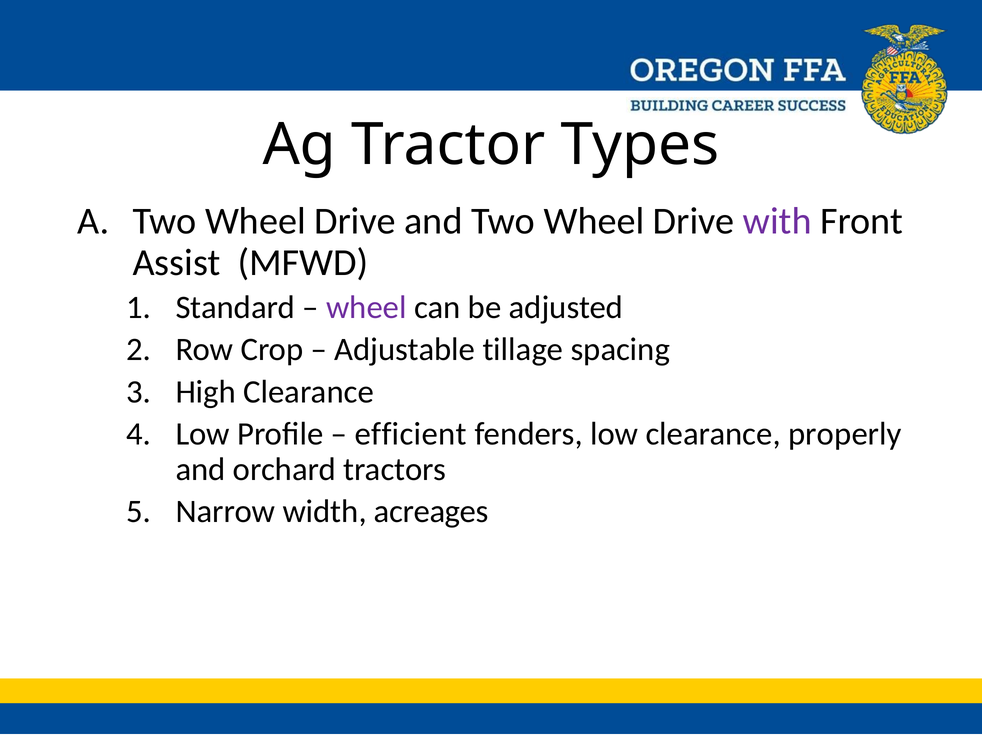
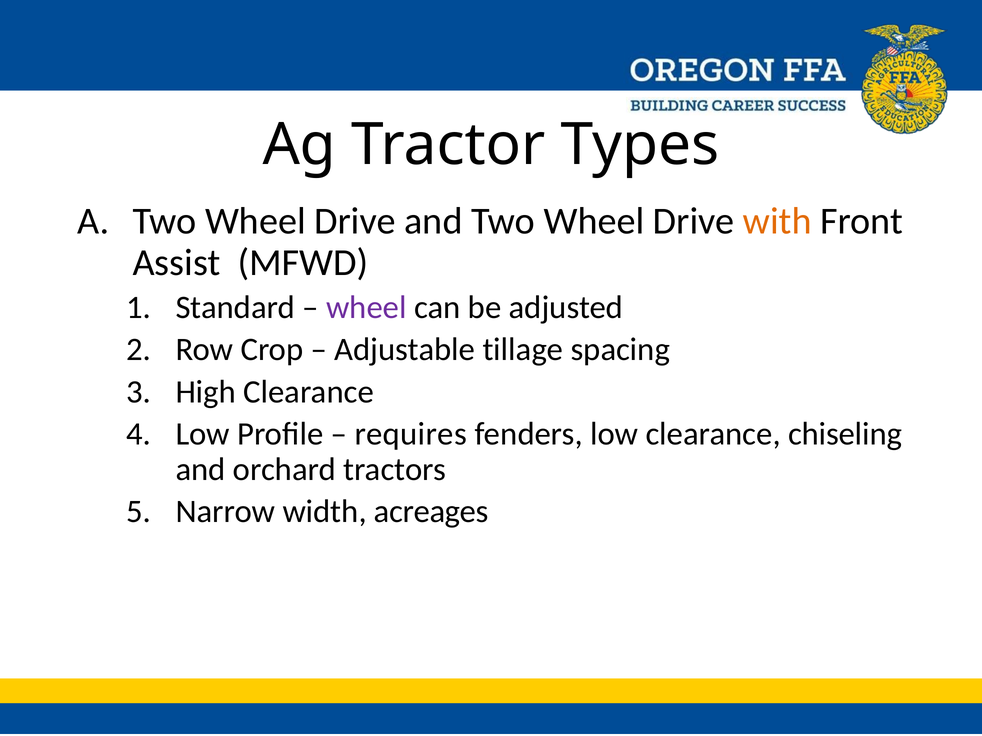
with colour: purple -> orange (777, 221)
efficient: efficient -> requires (411, 434)
properly: properly -> chiseling (845, 434)
